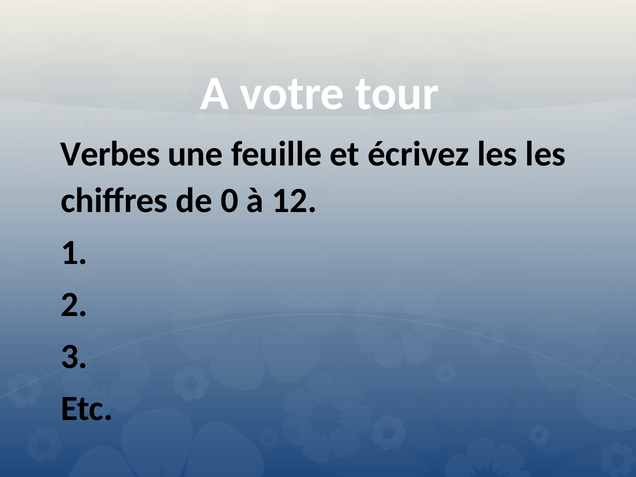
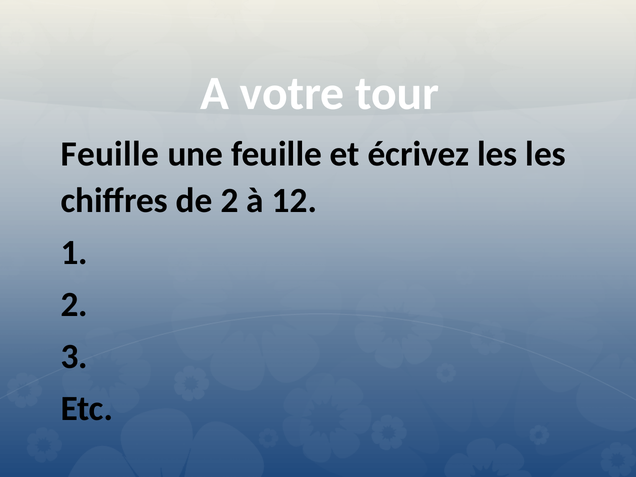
Verbes: Verbes -> Feuille (110, 154)
de 0: 0 -> 2 (229, 201)
